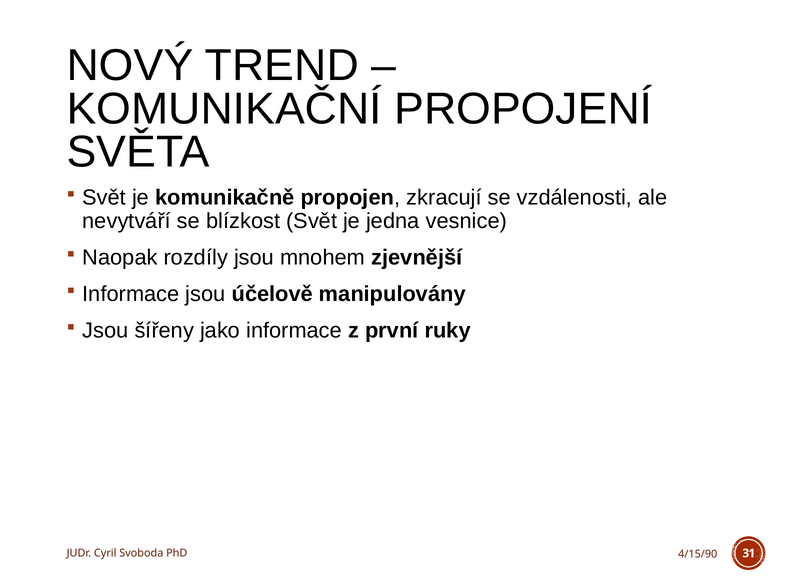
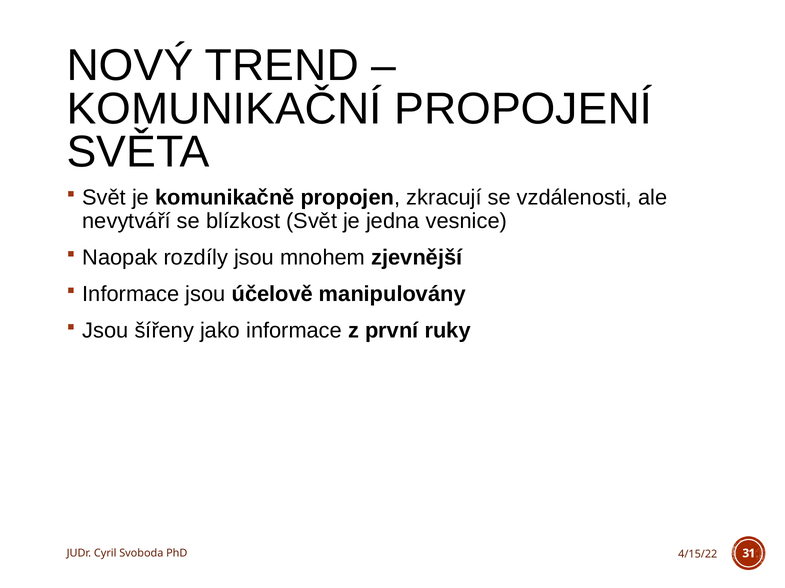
4/15/90: 4/15/90 -> 4/15/22 (698, 555)
